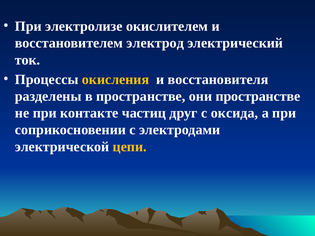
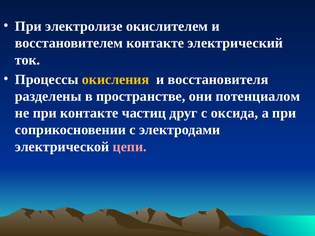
восстановителем электрод: электрод -> контакте (155, 43)
они пространстве: пространстве -> потенциалом (258, 96)
цепи colour: yellow -> pink (130, 147)
